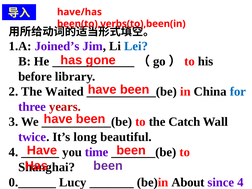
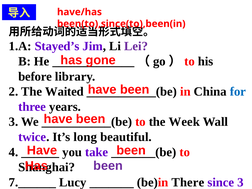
been(to),verbs(to),been(in: been(to),verbs(to),been(in -> been(to),since(to),been(in (121, 24)
Joined’s: Joined’s -> Stayed’s (57, 46)
Lei colour: blue -> purple (136, 46)
years colour: red -> black (65, 107)
Catch: Catch -> Week (184, 122)
time: time -> take (97, 152)
0.______: 0.______ -> 7.______ (32, 182)
About: About -> There (188, 182)
since 4: 4 -> 3 (240, 182)
